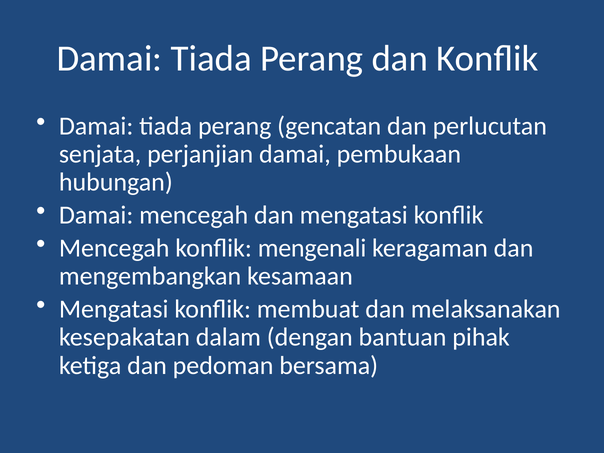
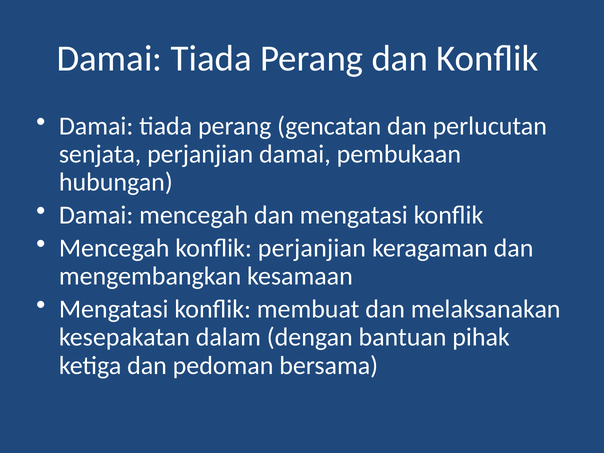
konflik mengenali: mengenali -> perjanjian (312, 248)
